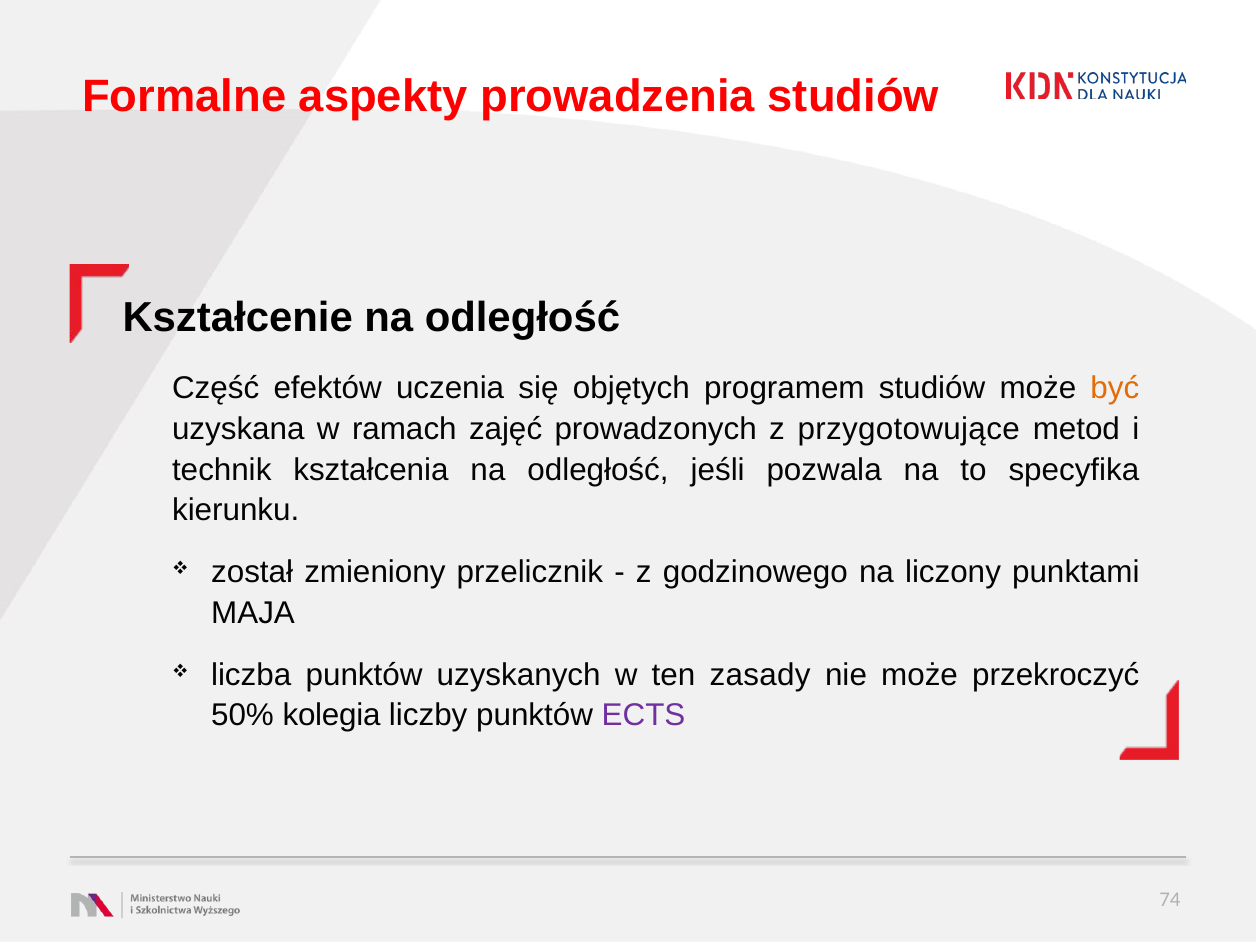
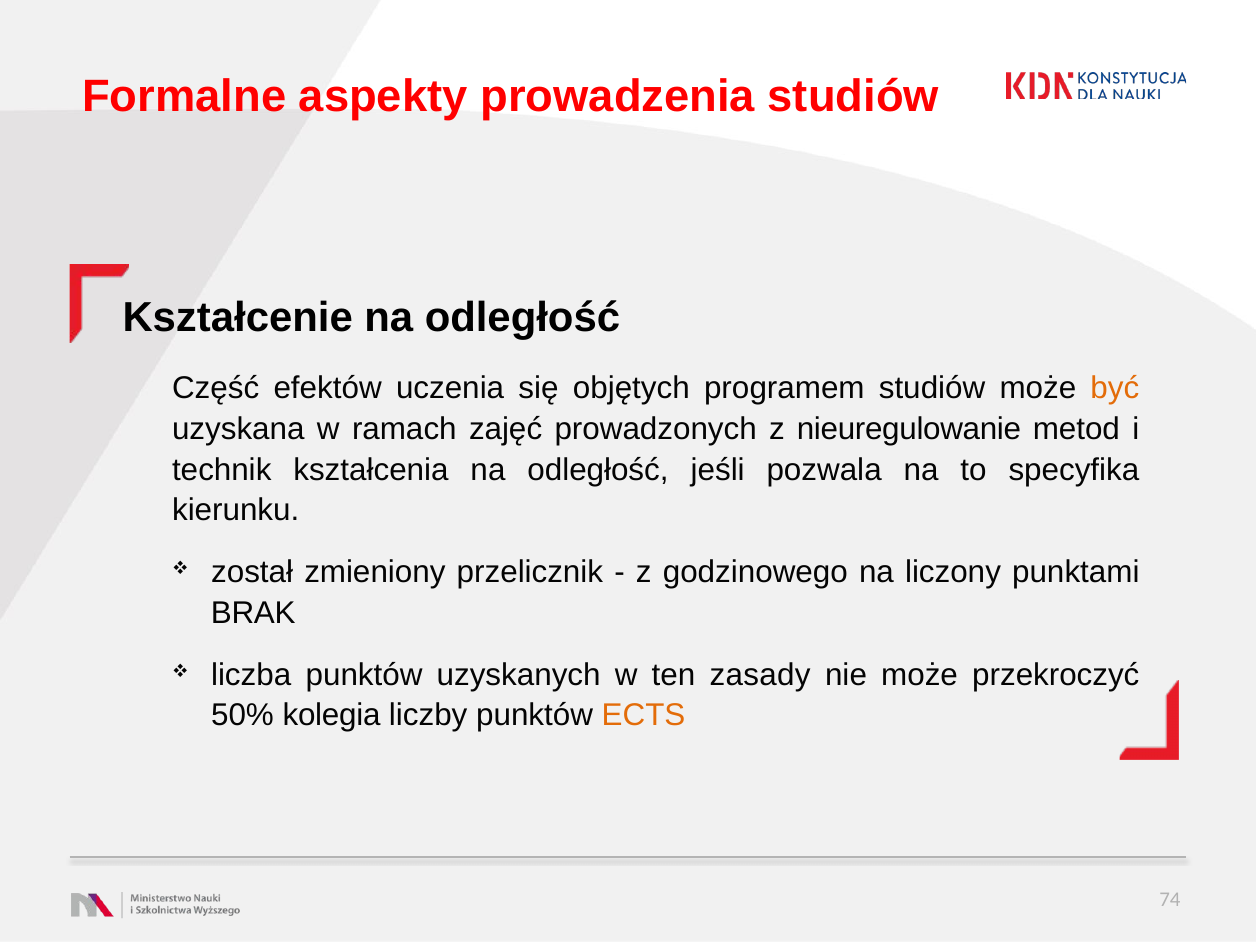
przygotowujące: przygotowujące -> nieuregulowanie (909, 429)
MAJA: MAJA -> BRAK (253, 613)
ECTS colour: purple -> orange (643, 716)
